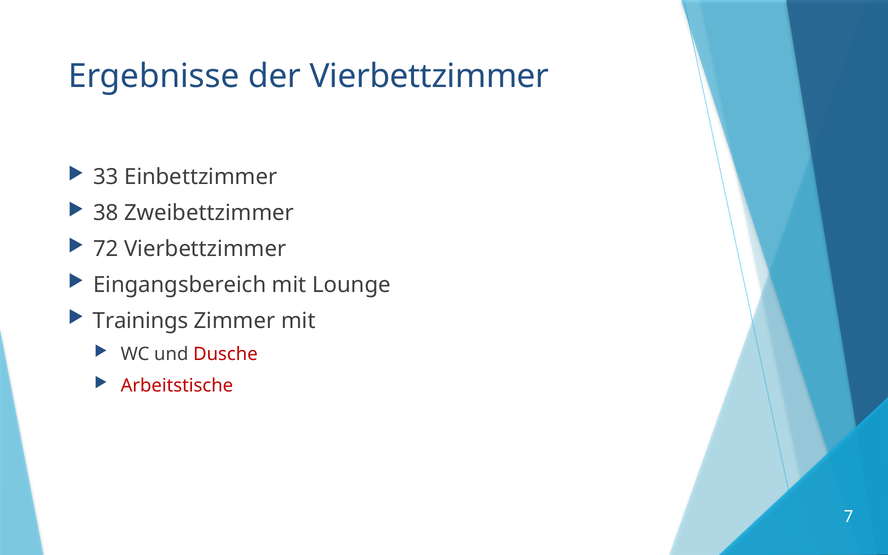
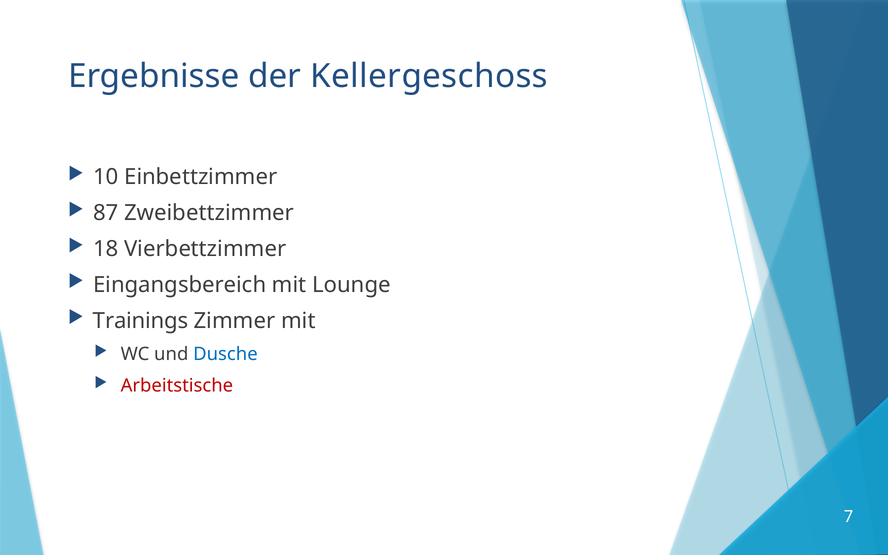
der Vierbettzimmer: Vierbettzimmer -> Kellergeschoss (429, 76)
33: 33 -> 10 (106, 177)
38: 38 -> 87 (106, 213)
72: 72 -> 18 (106, 249)
Dusche colour: red -> blue (225, 354)
